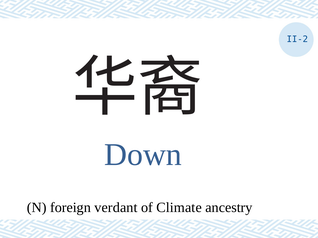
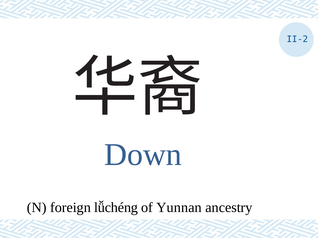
verdant: verdant -> lǚchéng (116, 208)
Climate: Climate -> Yunnan (179, 208)
